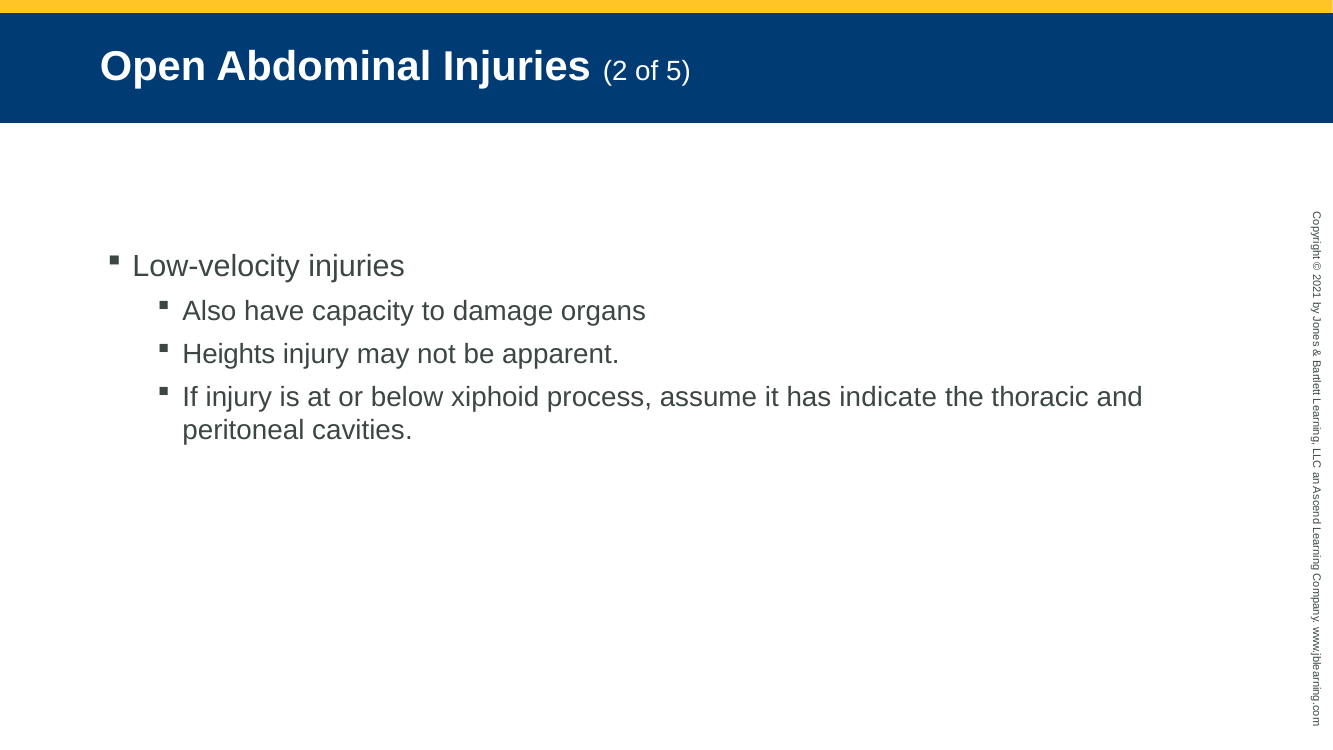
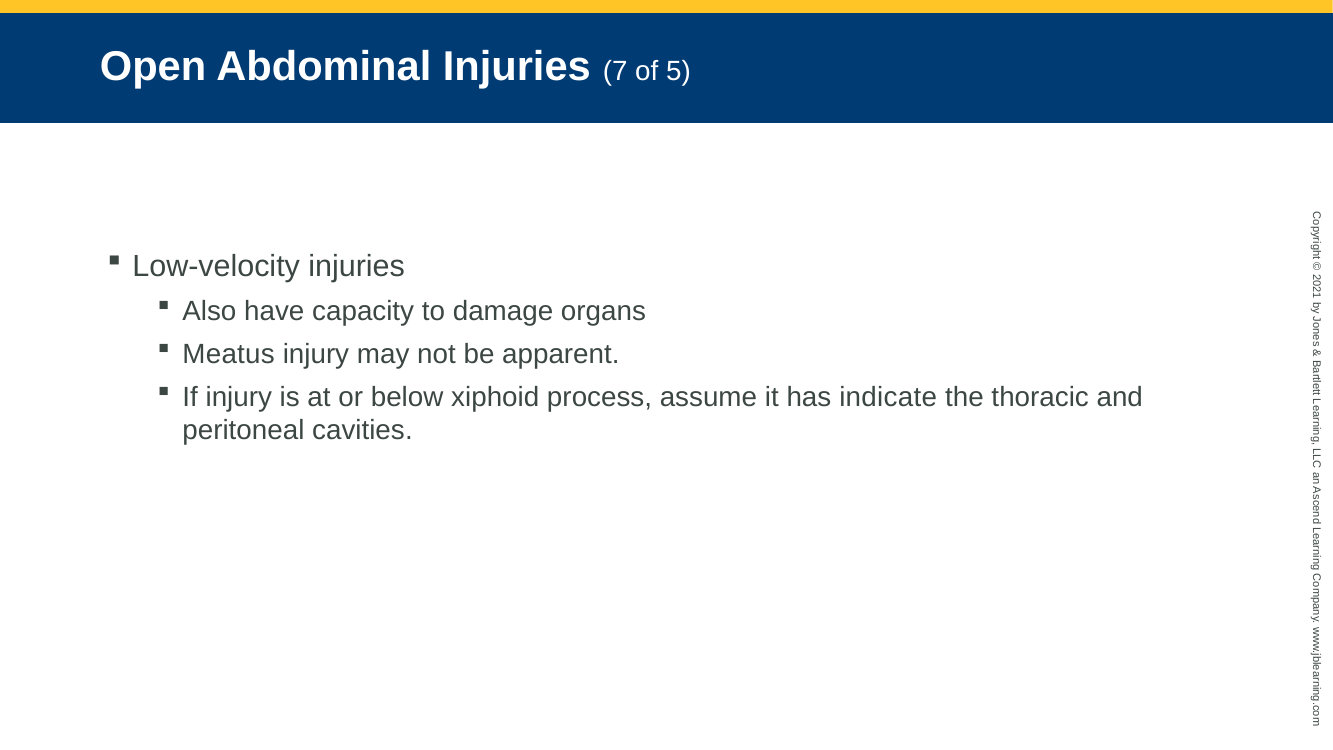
Injuries 2: 2 -> 7 (615, 72)
Heights: Heights -> Meatus (229, 354)
